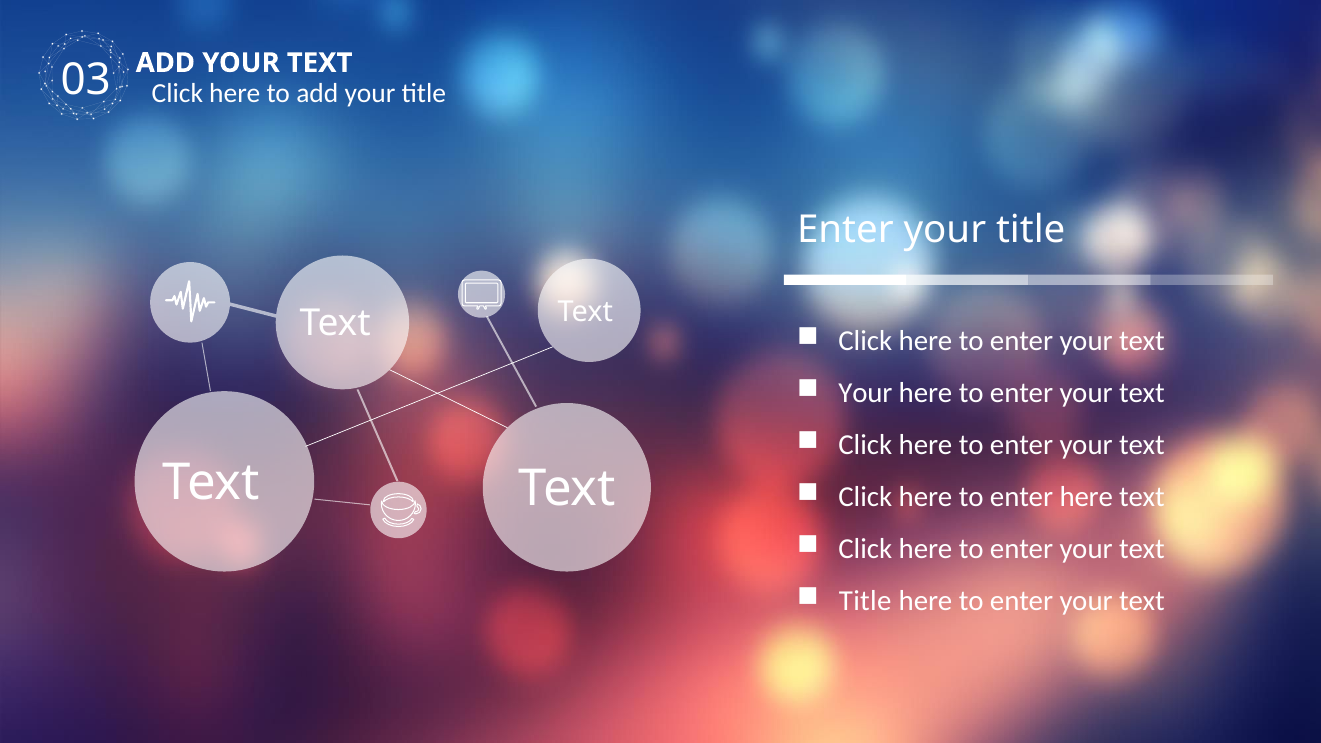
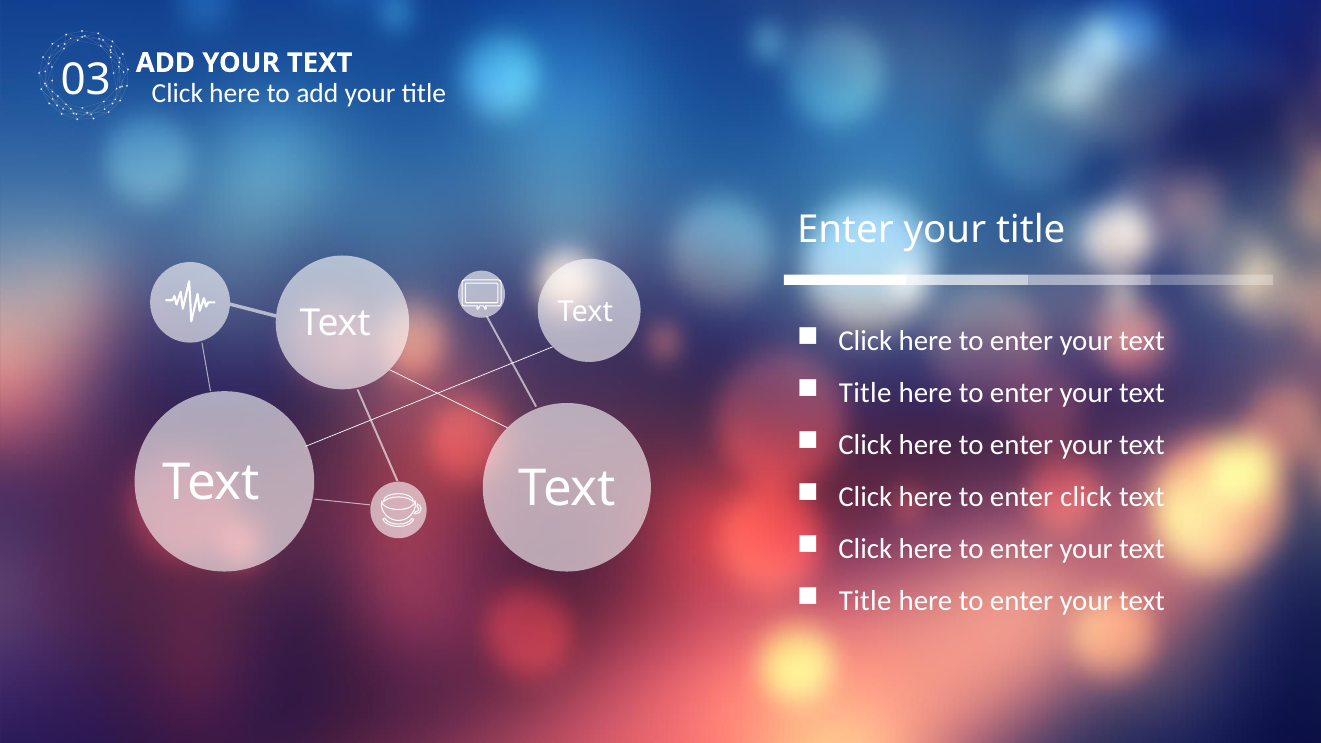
Your: Your -> Title (865, 393)
enter here: here -> click (1086, 497)
